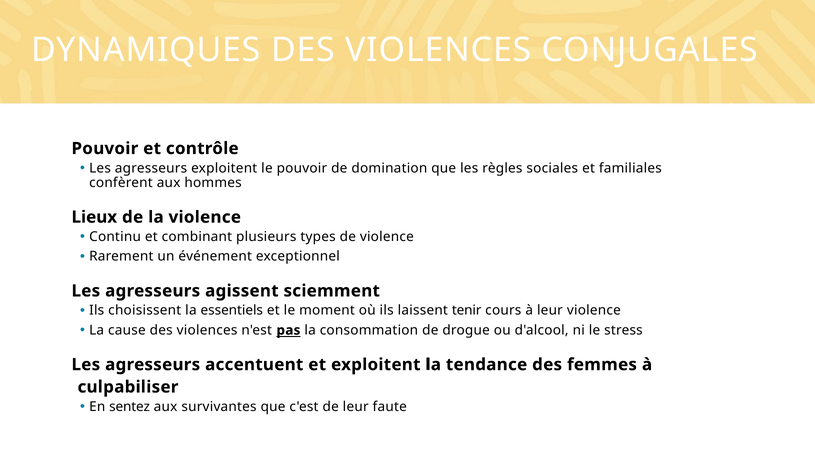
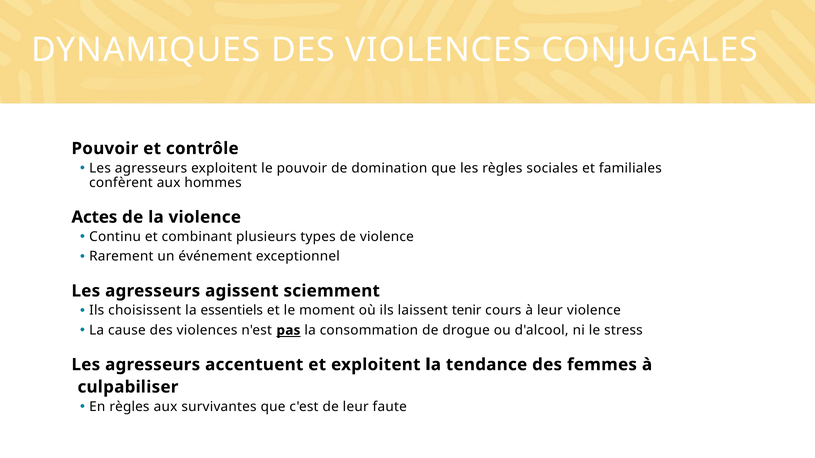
Lieux: Lieux -> Actes (94, 217)
En sentez: sentez -> règles (129, 407)
